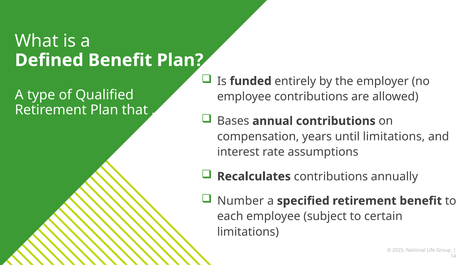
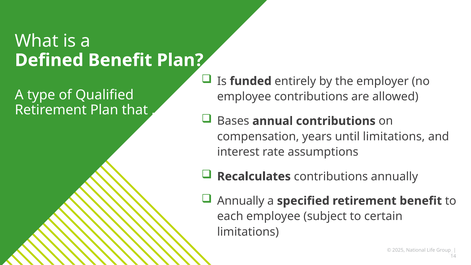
Number: Number -> Annually (241, 201)
